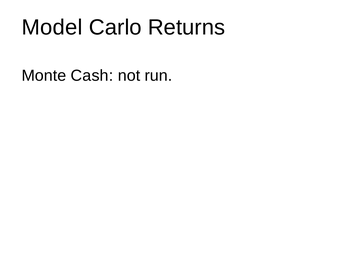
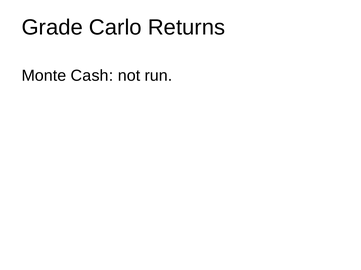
Model: Model -> Grade (52, 27)
